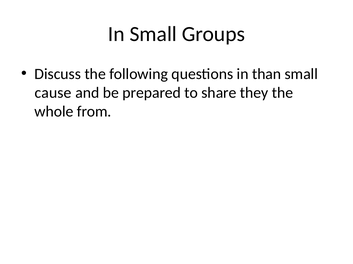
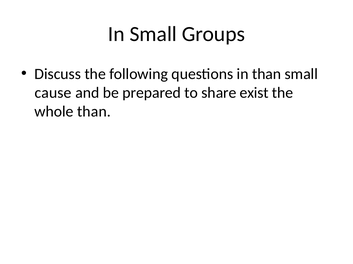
they: they -> exist (254, 93)
whole from: from -> than (94, 112)
